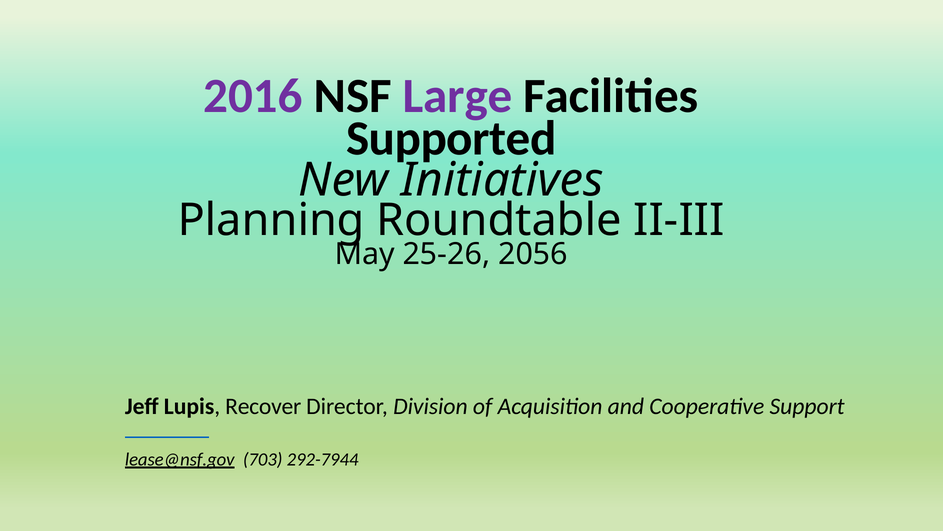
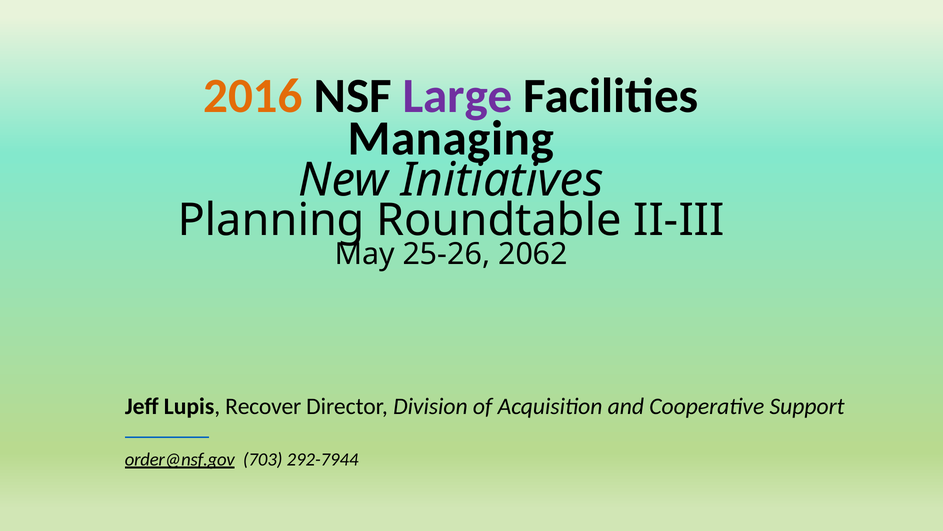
2016 colour: purple -> orange (253, 96)
Supported: Supported -> Managing (451, 138)
2056: 2056 -> 2062 (533, 254)
lease@nsf.gov: lease@nsf.gov -> order@nsf.gov (180, 459)
